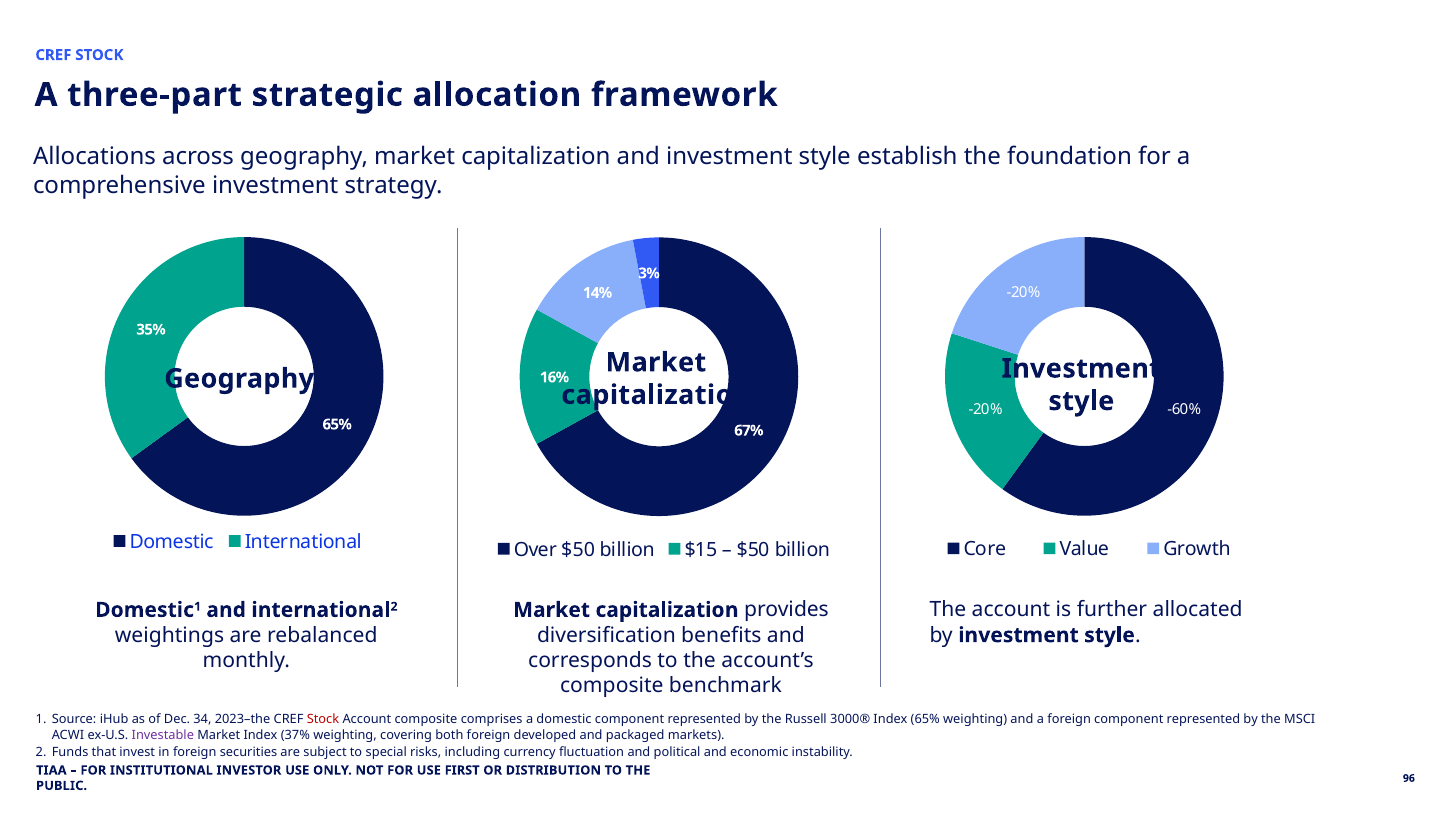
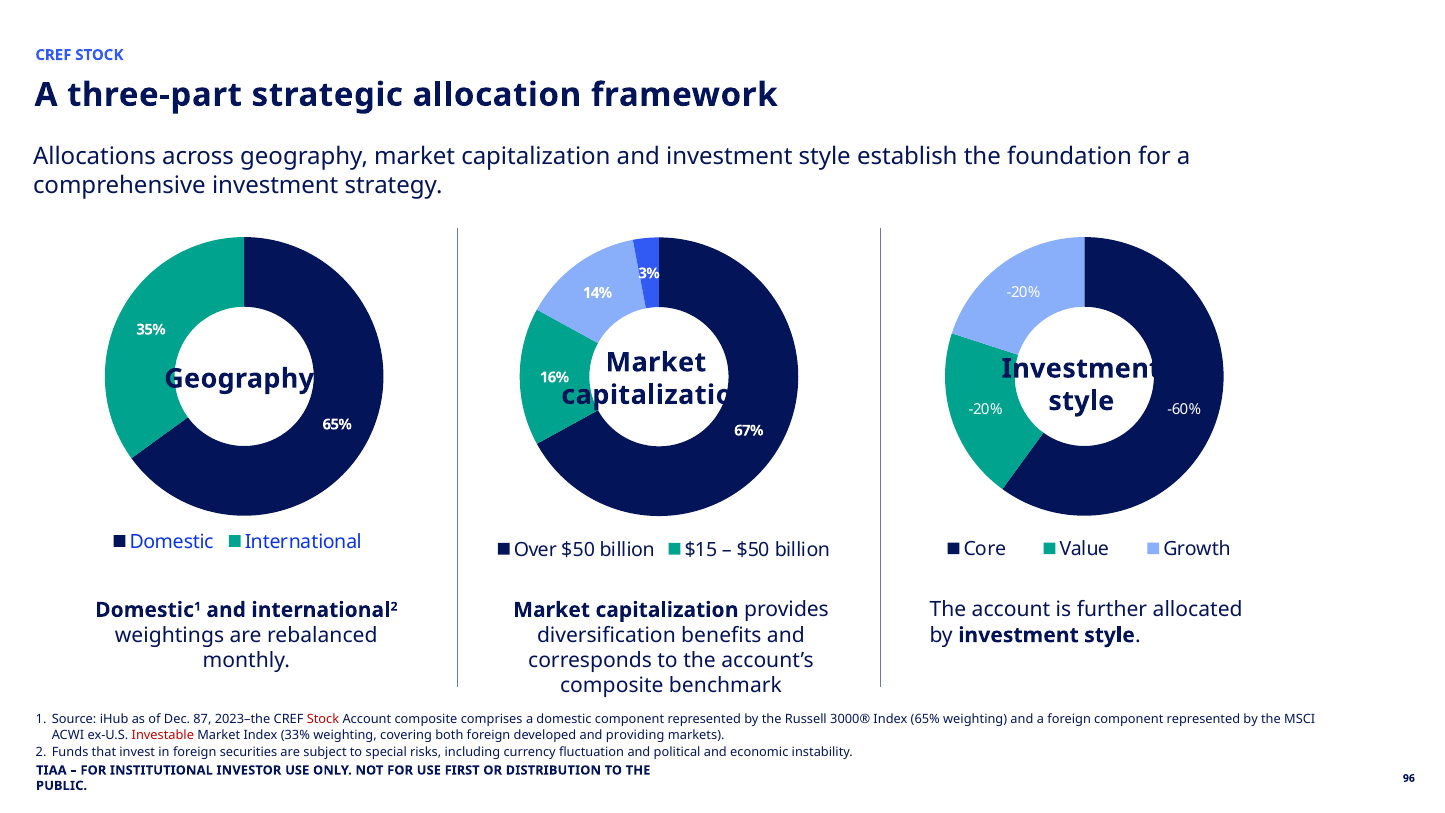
34: 34 -> 87 (202, 720)
Investable colour: purple -> red (163, 735)
37%: 37% -> 33% (295, 735)
packaged: packaged -> providing (635, 735)
